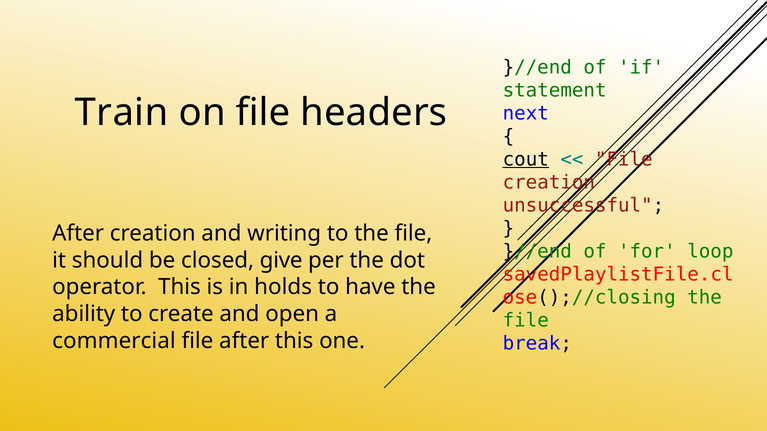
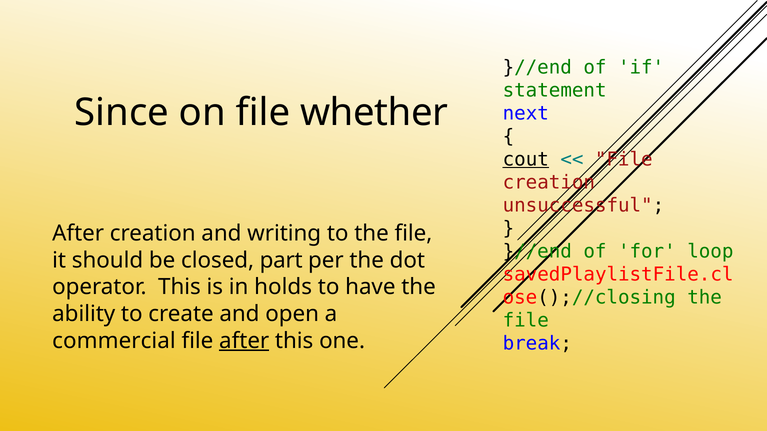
Train: Train -> Since (122, 113)
headers: headers -> whether (374, 113)
give: give -> part (281, 260)
after underline: none -> present (244, 341)
